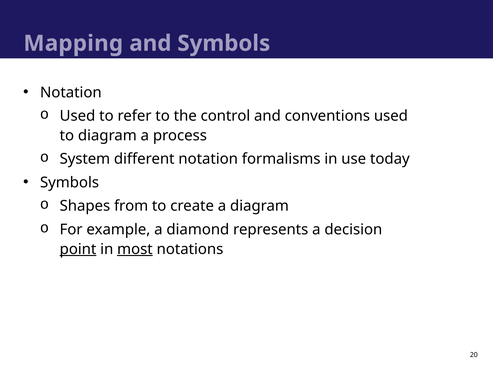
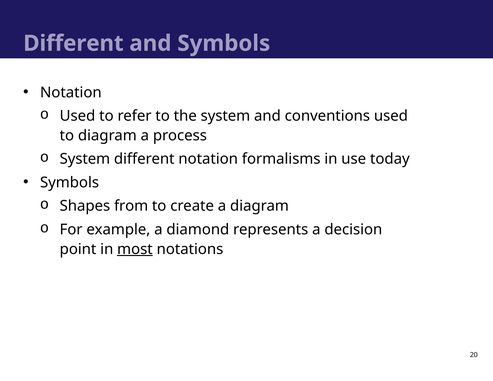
Mapping: Mapping -> Different (73, 43)
the control: control -> system (225, 116)
point underline: present -> none (78, 249)
